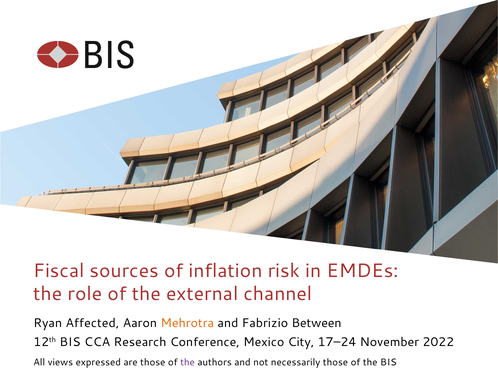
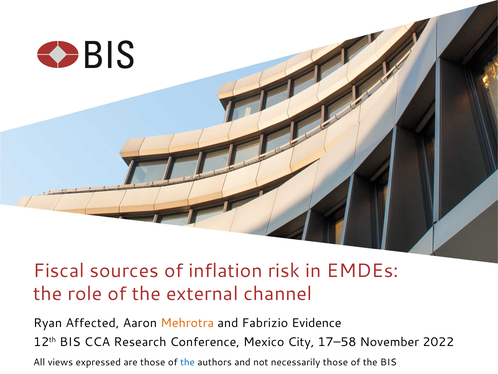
Between: Between -> Evidence (317, 323)
17–24: 17–24 -> 17–58 (337, 341)
the colour: purple -> blue (188, 362)
